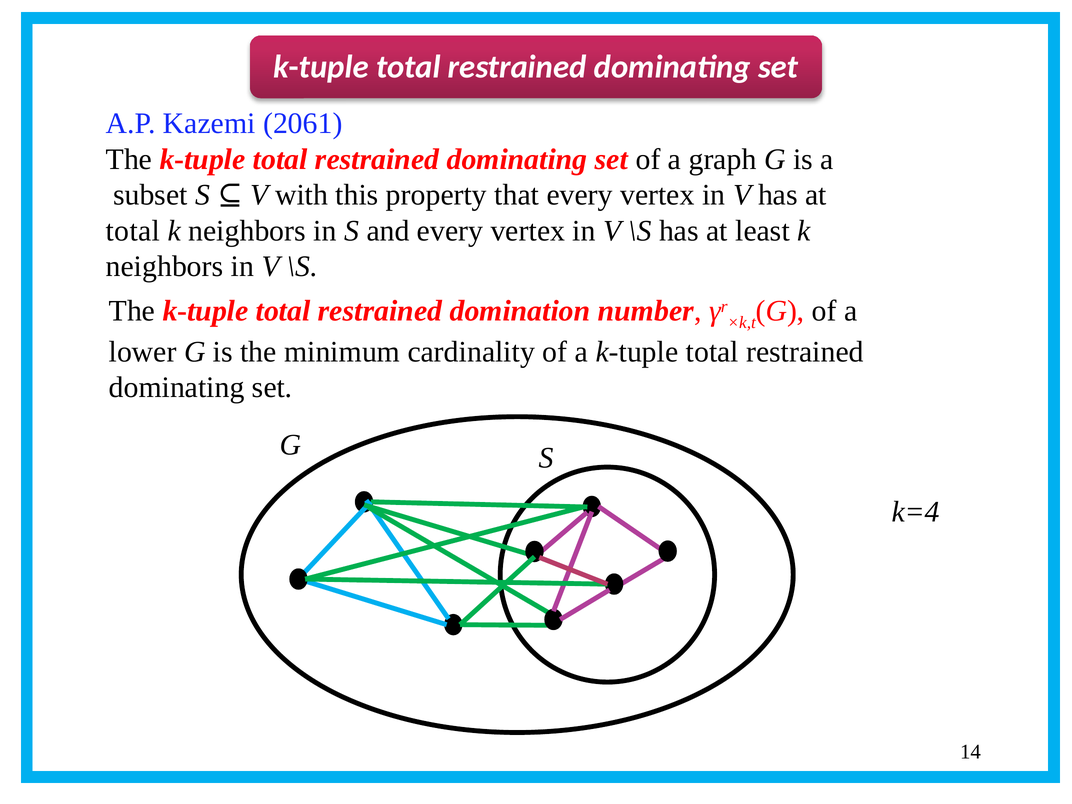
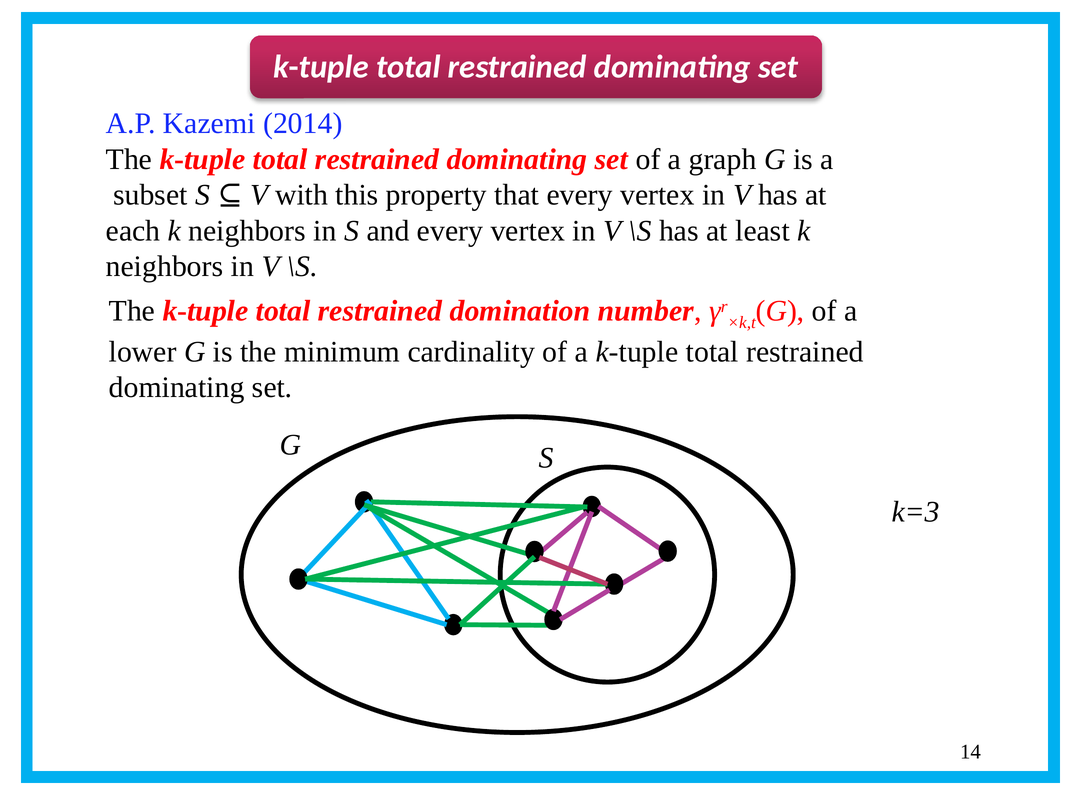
2061: 2061 -> 2014 (303, 123)
total: total -> each (133, 231)
k=4: k=4 -> k=3 (916, 512)
